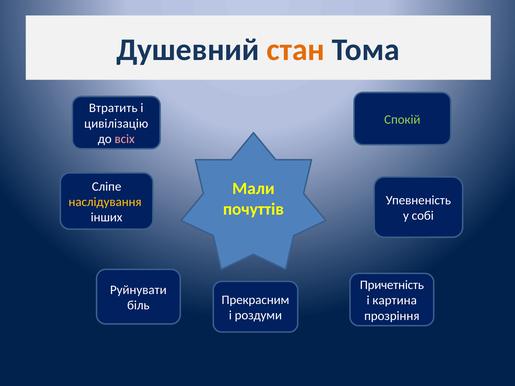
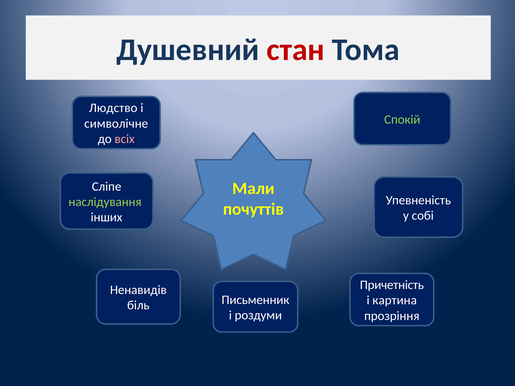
стан colour: orange -> red (296, 50)
Втратить: Втратить -> Людство (113, 108)
цивілізацію: цивілізацію -> символічне (116, 124)
наслідування colour: yellow -> light green (105, 202)
Руйнувати: Руйнувати -> Ненавидів (138, 290)
Прекрасним: Прекрасним -> Письменник (255, 300)
